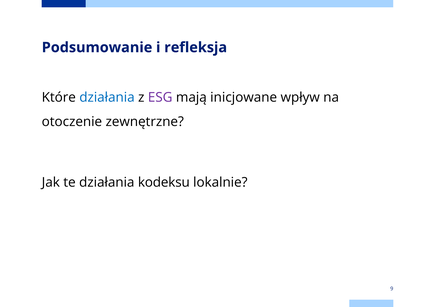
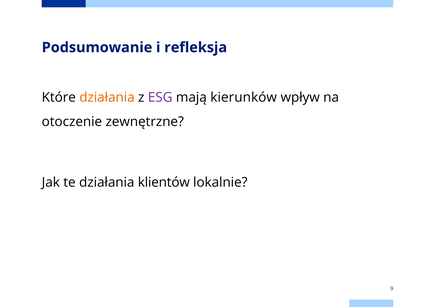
działania colour: blue -> orange (107, 98)
inicjowane: inicjowane -> kierunków (244, 98)
kodeksu: kodeksu -> klientów (164, 183)
